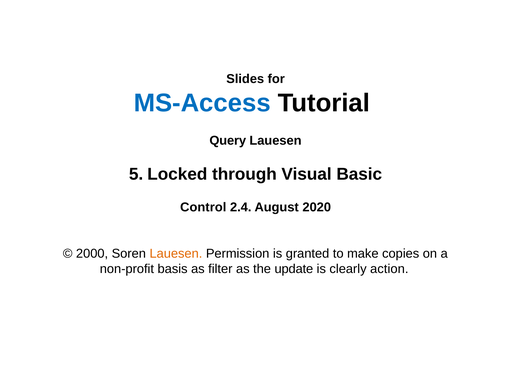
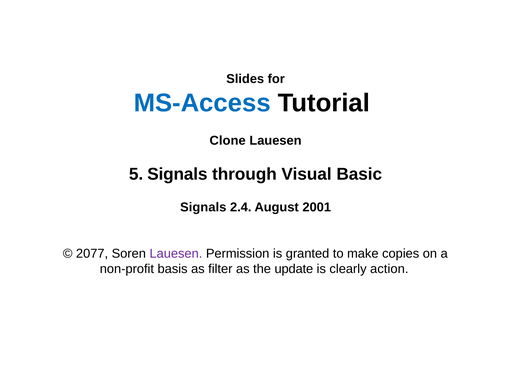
Query: Query -> Clone (228, 141)
5 Locked: Locked -> Signals (177, 175)
Control: Control -> Signals (203, 208)
2020: 2020 -> 2001 (317, 208)
2000: 2000 -> 2077 (92, 254)
Lauesen colour: orange -> purple (176, 254)
